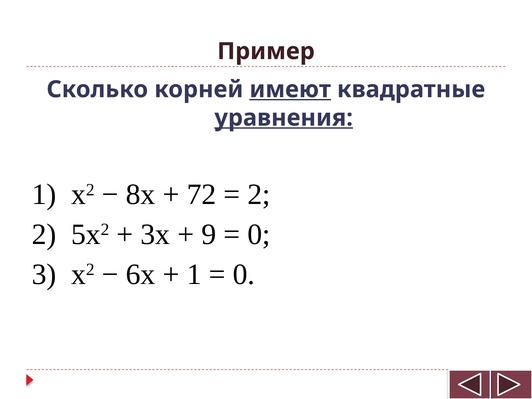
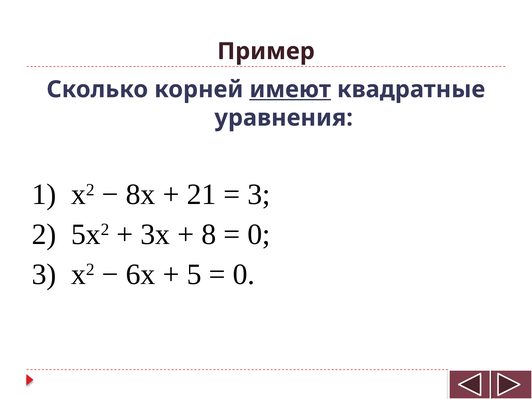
уравнения underline: present -> none (284, 118)
72: 72 -> 21 (201, 195)
2: 2 -> 3 (259, 195)
9: 9 -> 8 (209, 234)
1: 1 -> 5 (194, 274)
